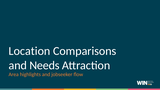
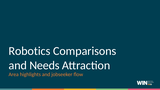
Location: Location -> Robotics (29, 51)
